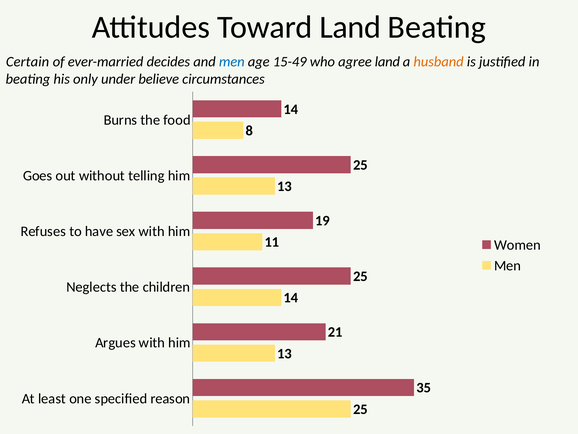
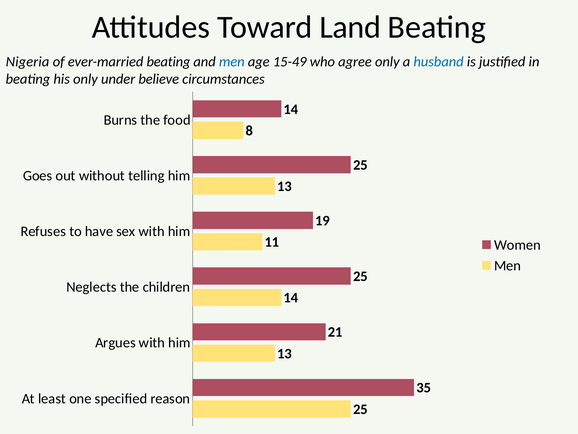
Certain: Certain -> Nigeria (28, 62)
ever-married decides: decides -> beating (168, 62)
agree land: land -> only (387, 62)
husband colour: orange -> blue (439, 62)
